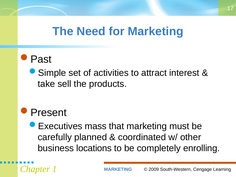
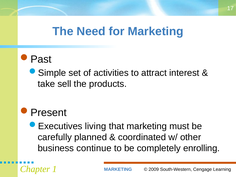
mass: mass -> living (96, 126)
locations: locations -> continue (94, 148)
